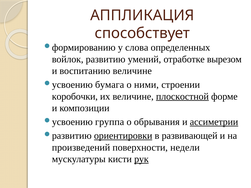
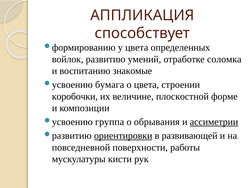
у слова: слова -> цвета (137, 48)
вырезом: вырезом -> соломка (224, 59)
воспитанию величине: величине -> знакомые (132, 71)
о ними: ними -> цвета (146, 85)
плоскостной underline: present -> none (182, 97)
произведений: произведений -> повседневной (81, 148)
недели: недели -> работы (185, 148)
рук underline: present -> none (141, 159)
